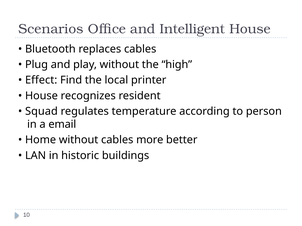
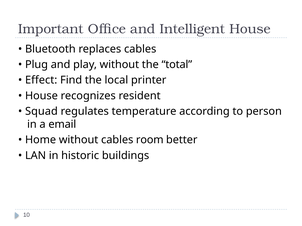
Scenarios: Scenarios -> Important (51, 29)
high: high -> total (177, 65)
more: more -> room (150, 140)
